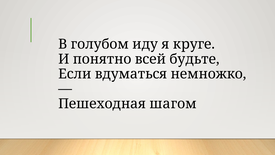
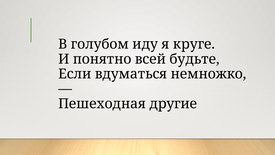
шагом: шагом -> другие (173, 104)
